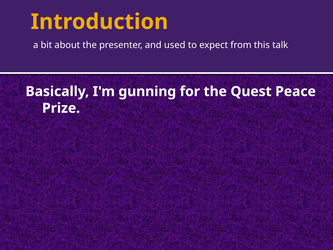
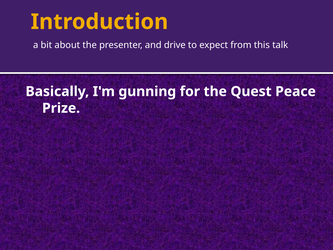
used: used -> drive (175, 45)
